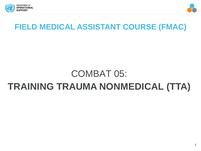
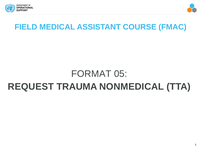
COMBAT: COMBAT -> FORMAT (91, 74)
TRAINING: TRAINING -> REQUEST (31, 86)
